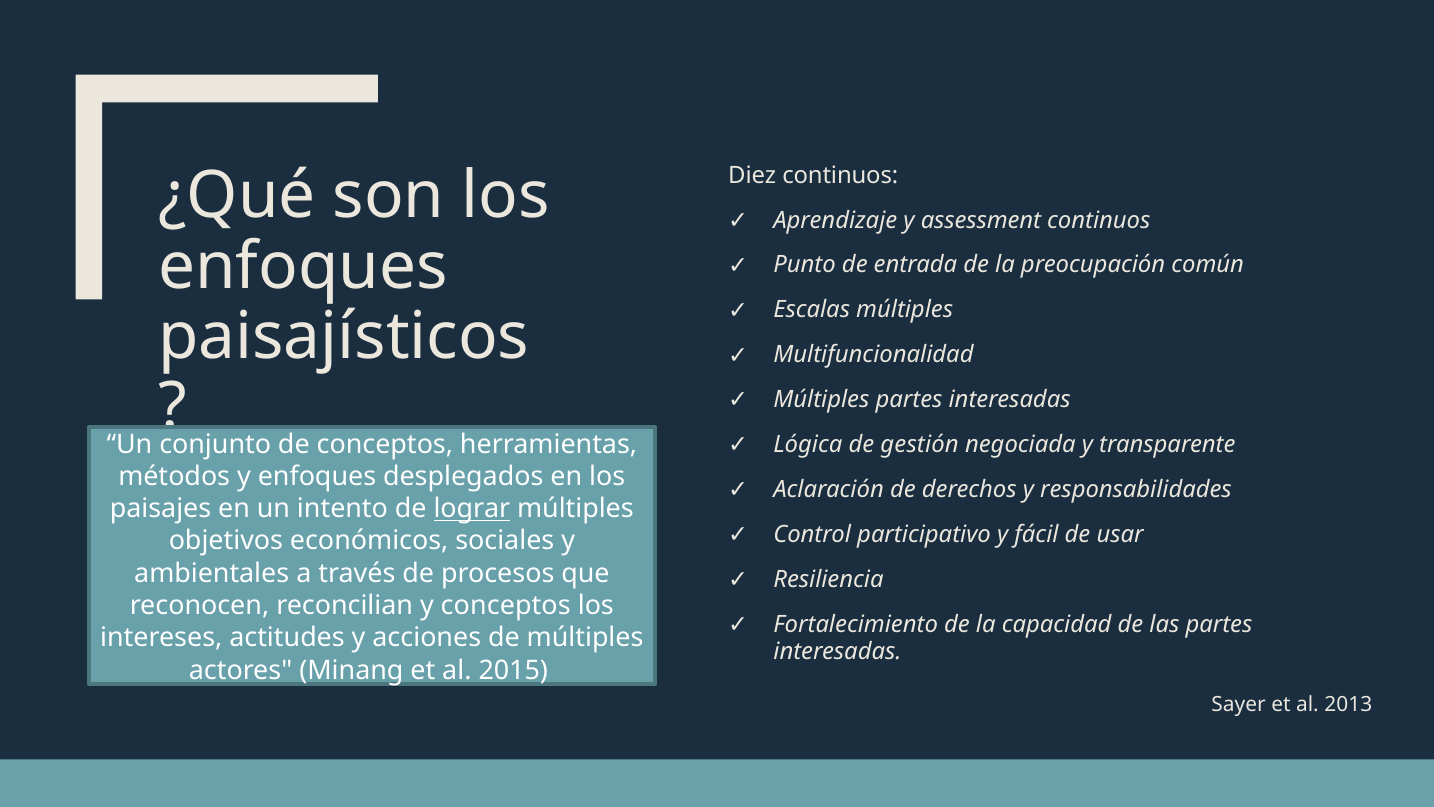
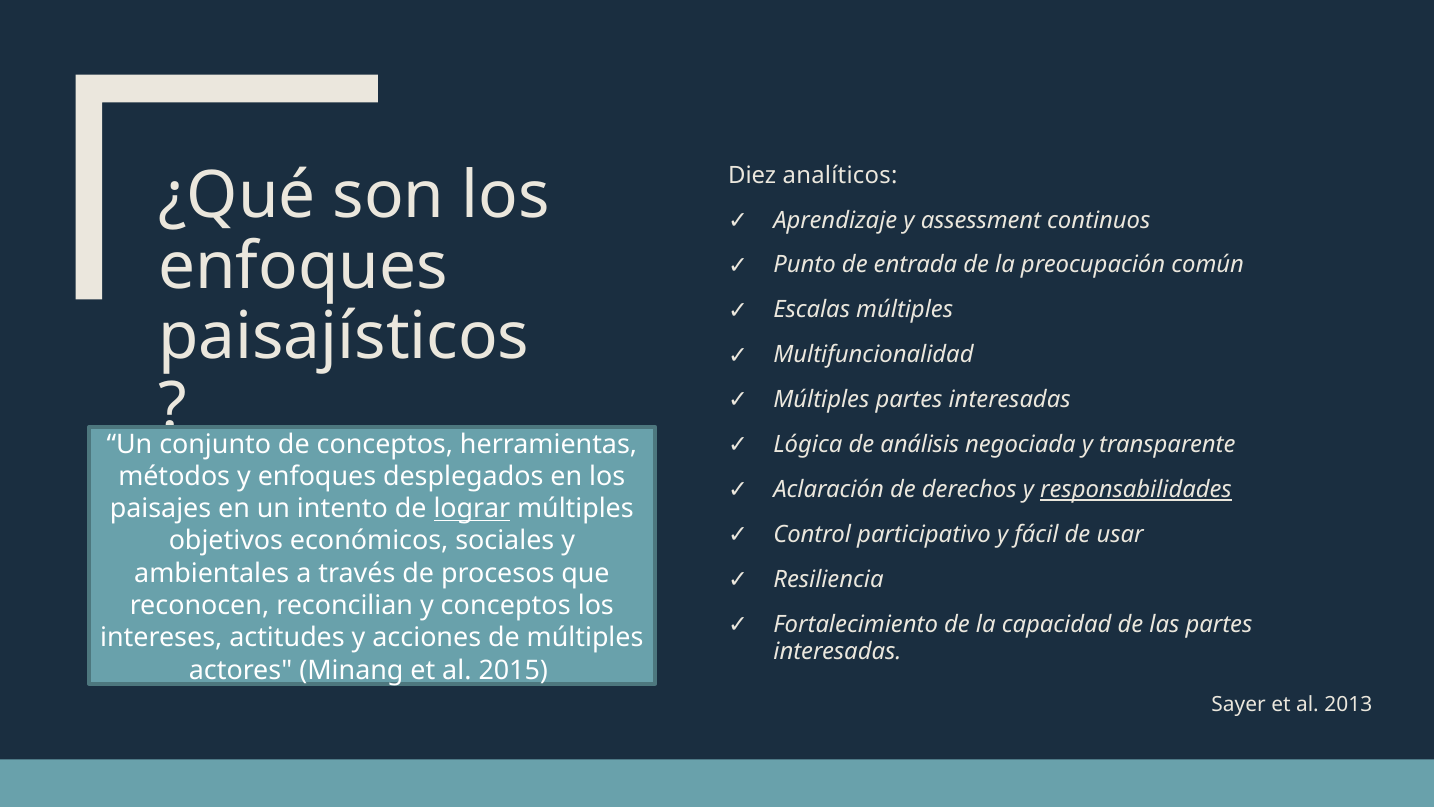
Diez continuos: continuos -> analíticos (840, 175)
gestión: gestión -> análisis (920, 444)
responsabilidades underline: none -> present (1136, 489)
